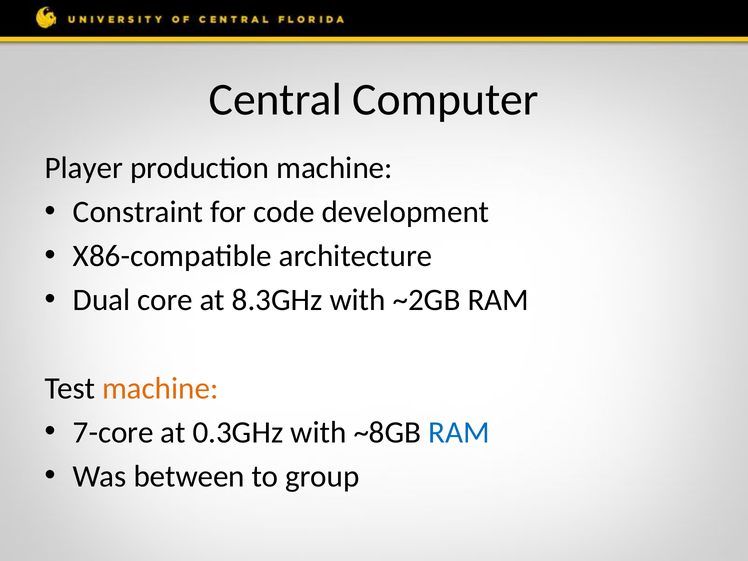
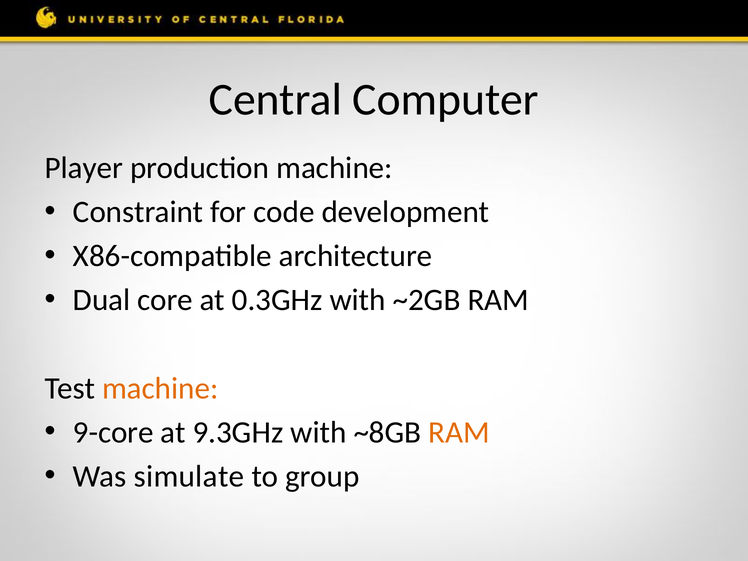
8.3GHz: 8.3GHz -> 0.3GHz (277, 300)
7-core: 7-core -> 9-core (113, 432)
0.3GHz: 0.3GHz -> 9.3GHz (238, 432)
RAM colour: blue -> orange (459, 432)
between: between -> simulate (189, 476)
